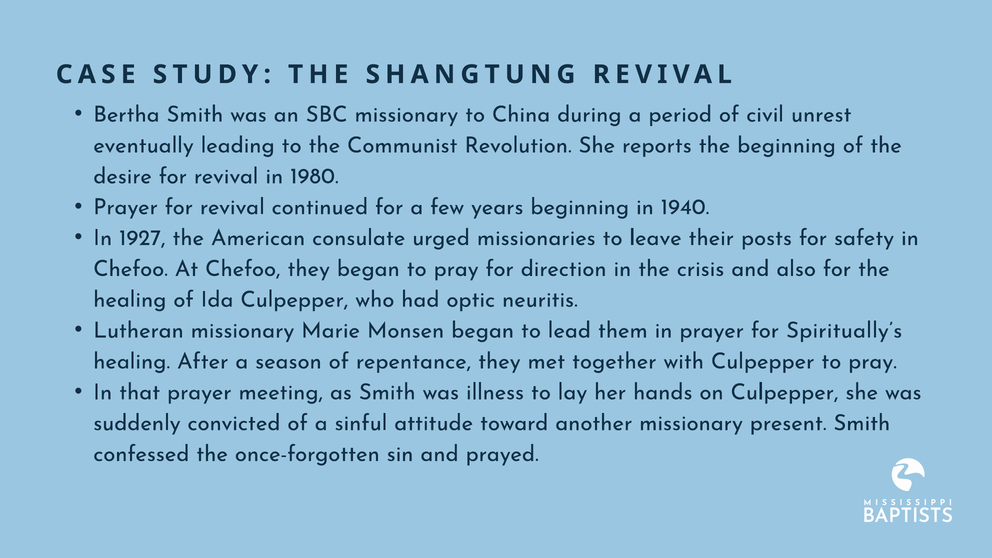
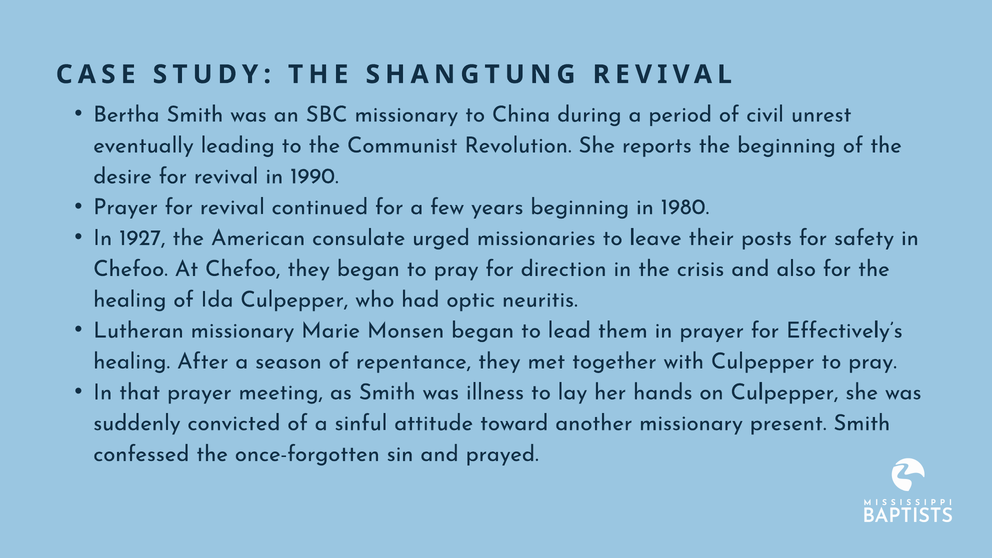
1980: 1980 -> 1990 (314, 176)
1940: 1940 -> 1980 (685, 207)
Spiritually’s: Spiritually’s -> Effectively’s (844, 330)
